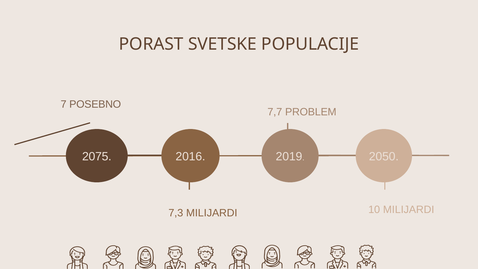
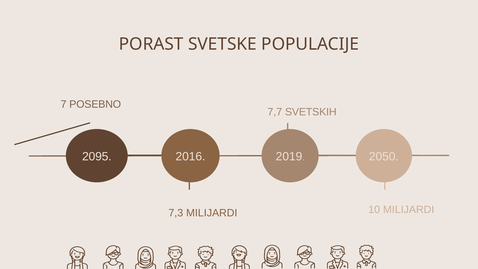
PROBLEM: PROBLEM -> SVETSKIH (311, 112)
2075: 2075 -> 2095 (97, 156)
